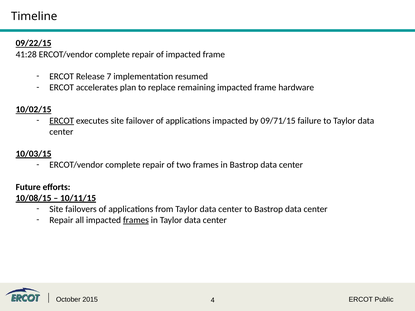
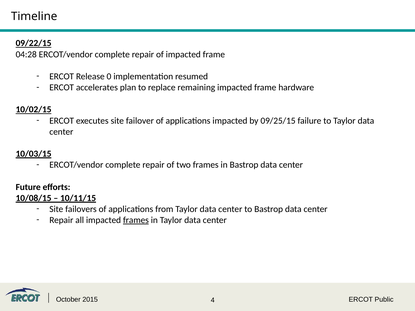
41:28: 41:28 -> 04:28 (26, 54)
7: 7 -> 0 (109, 77)
ERCOT underline: present -> none (62, 121)
09/71/15: 09/71/15 -> 09/25/15 (278, 121)
